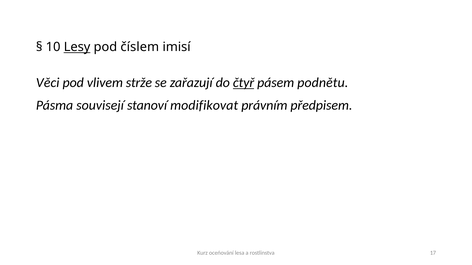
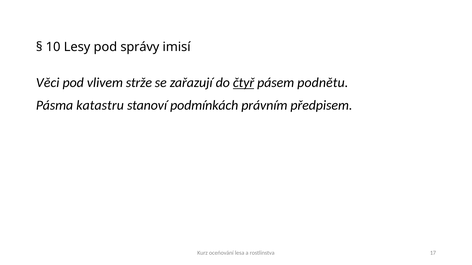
Lesy underline: present -> none (77, 47)
číslem: číslem -> správy (140, 47)
souvisejí: souvisejí -> katastru (100, 105)
modifikovat: modifikovat -> podmínkách (204, 105)
